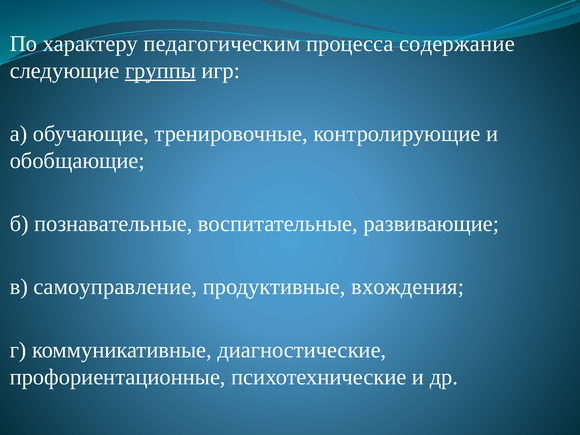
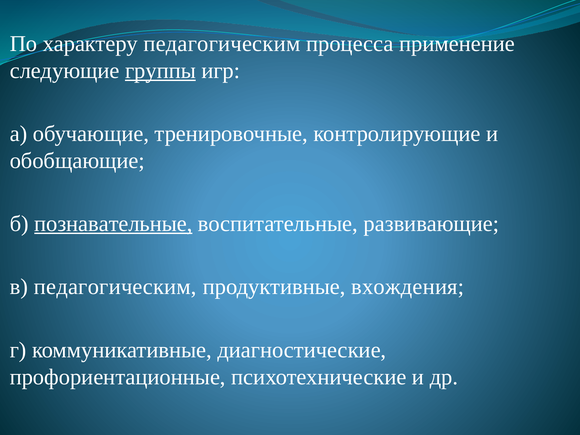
содержание: содержание -> применение (457, 44)
познавательные underline: none -> present (113, 224)
в самоуправление: самоуправление -> педагогическим (115, 287)
